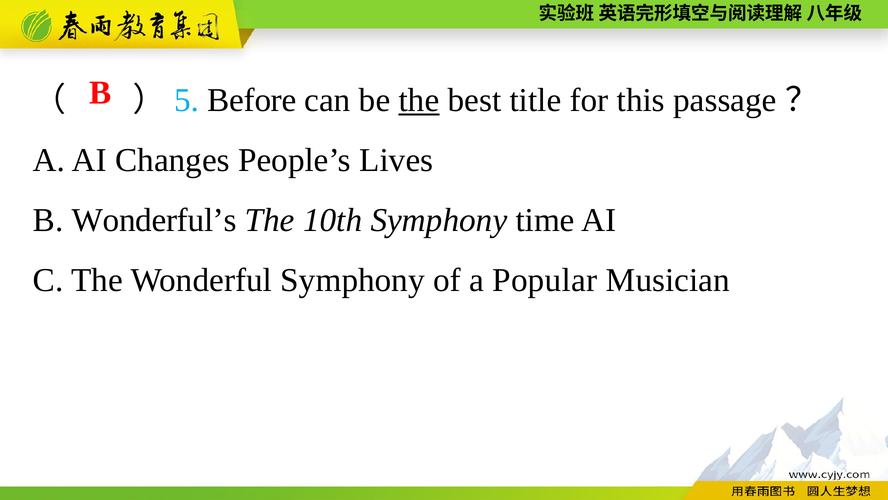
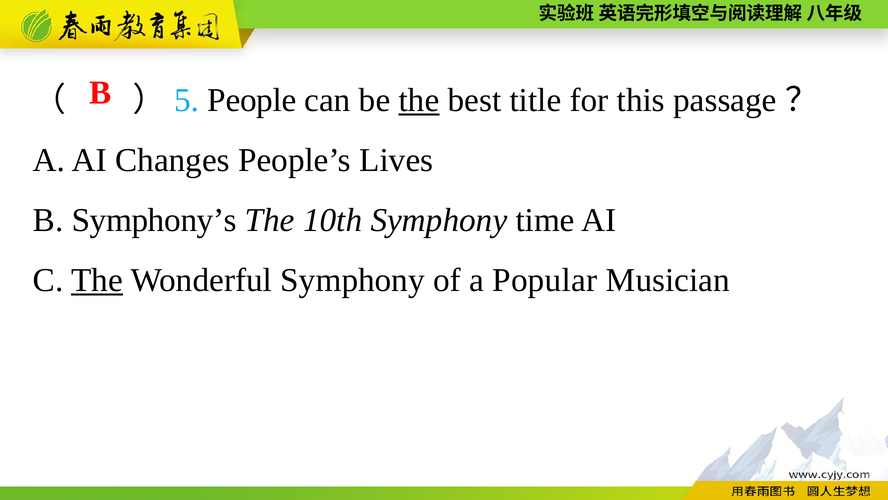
Before: Before -> People (252, 100)
Wonderful’s: Wonderful’s -> Symphony’s (154, 220)
The underline: none -> present (97, 280)
